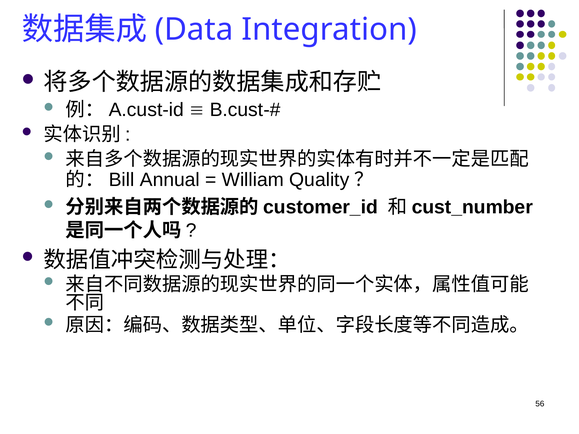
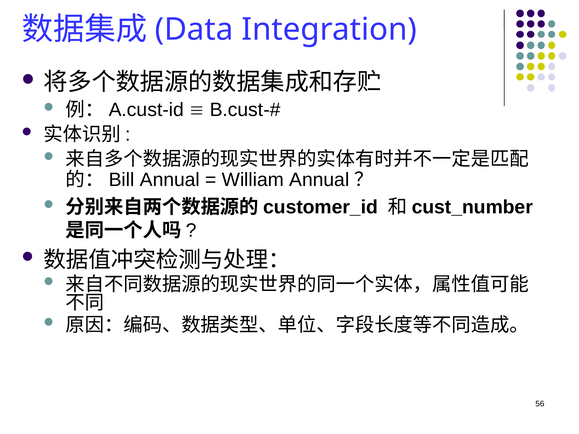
William Quality: Quality -> Annual (319, 180)
